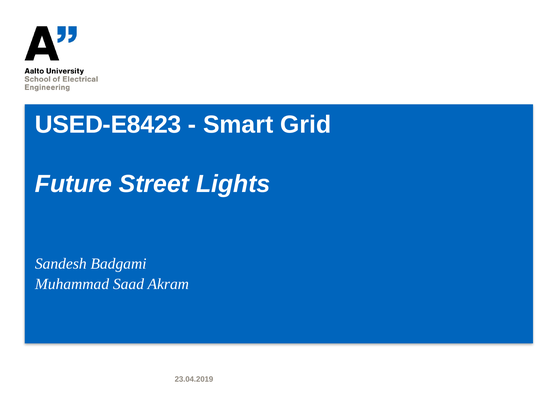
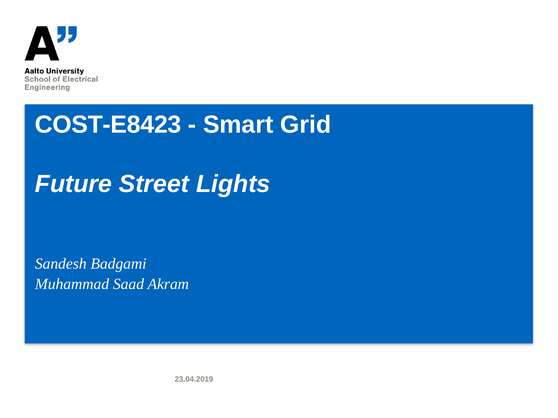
USED-E8423: USED-E8423 -> COST-E8423 (108, 125)
